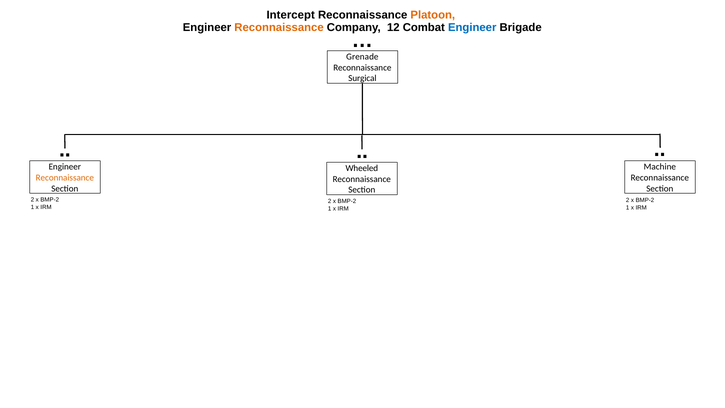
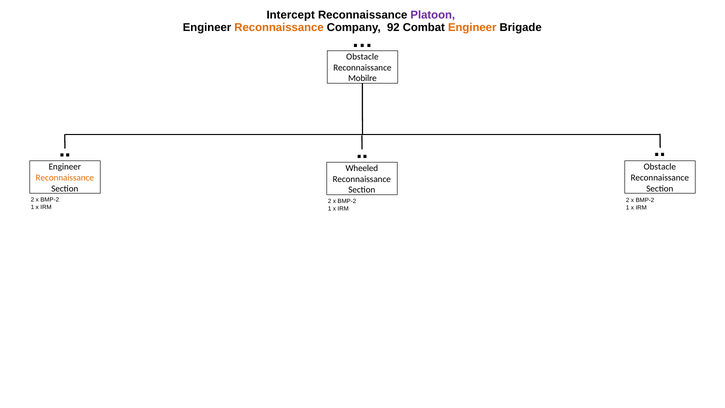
Platoon colour: orange -> purple (433, 15)
12: 12 -> 92 (393, 27)
Engineer colour: blue -> orange (472, 27)
Grenade: Grenade -> Obstacle (362, 57)
Surgical: Surgical -> Mobilre (362, 78)
Machine: Machine -> Obstacle (660, 167)
